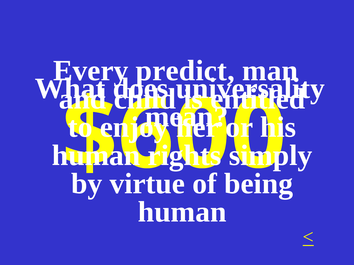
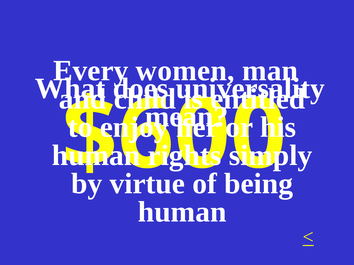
predict: predict -> women (185, 71)
